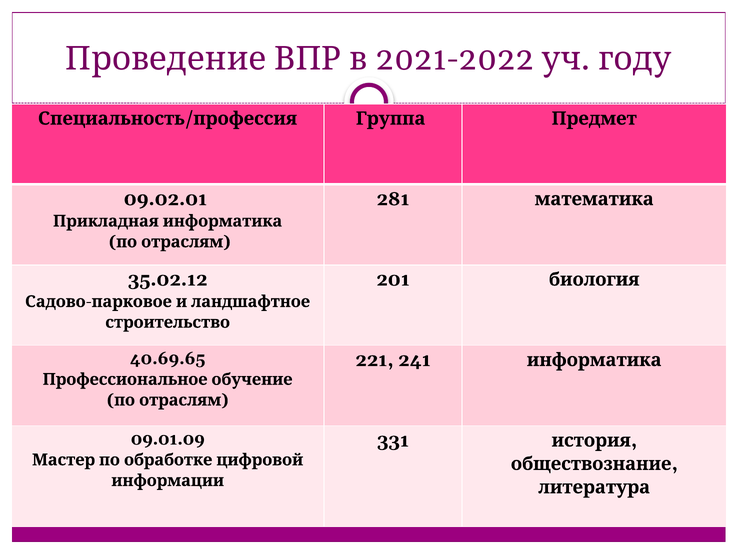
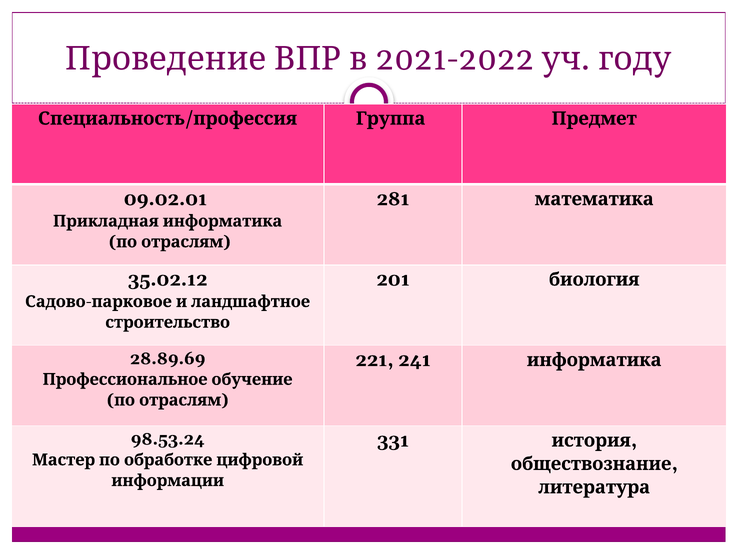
40.69.65: 40.69.65 -> 28.89.69 (168, 358)
09.01.09: 09.01.09 -> 98.53.24 (168, 439)
